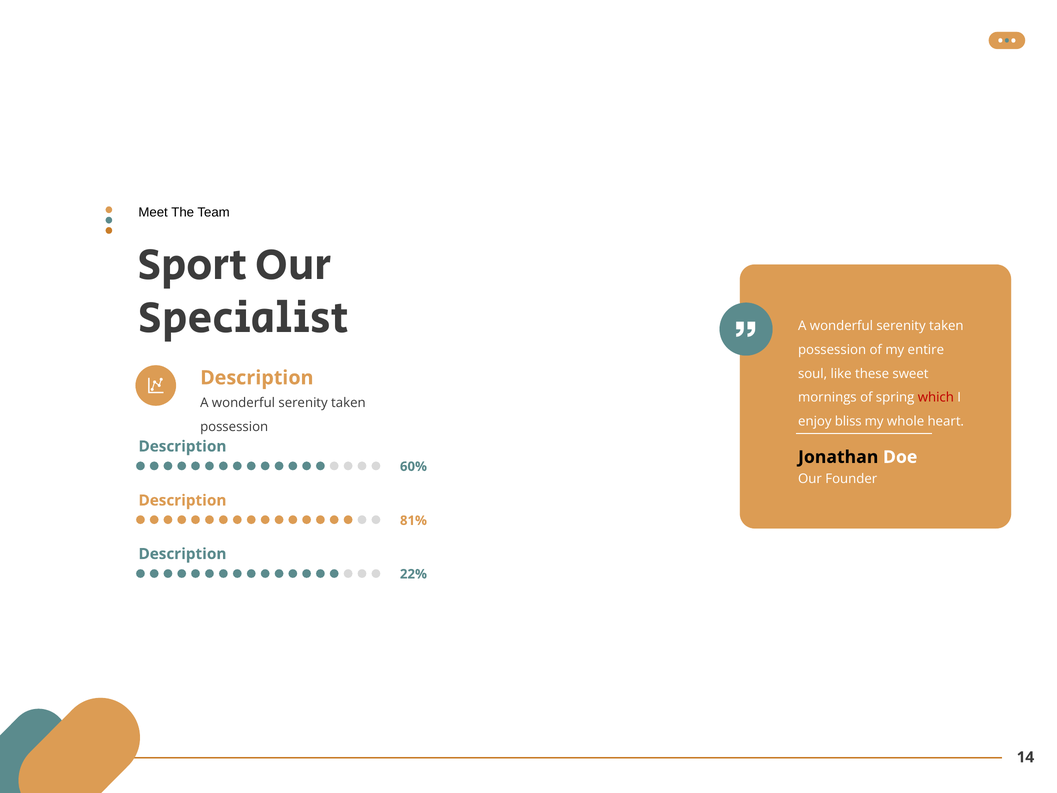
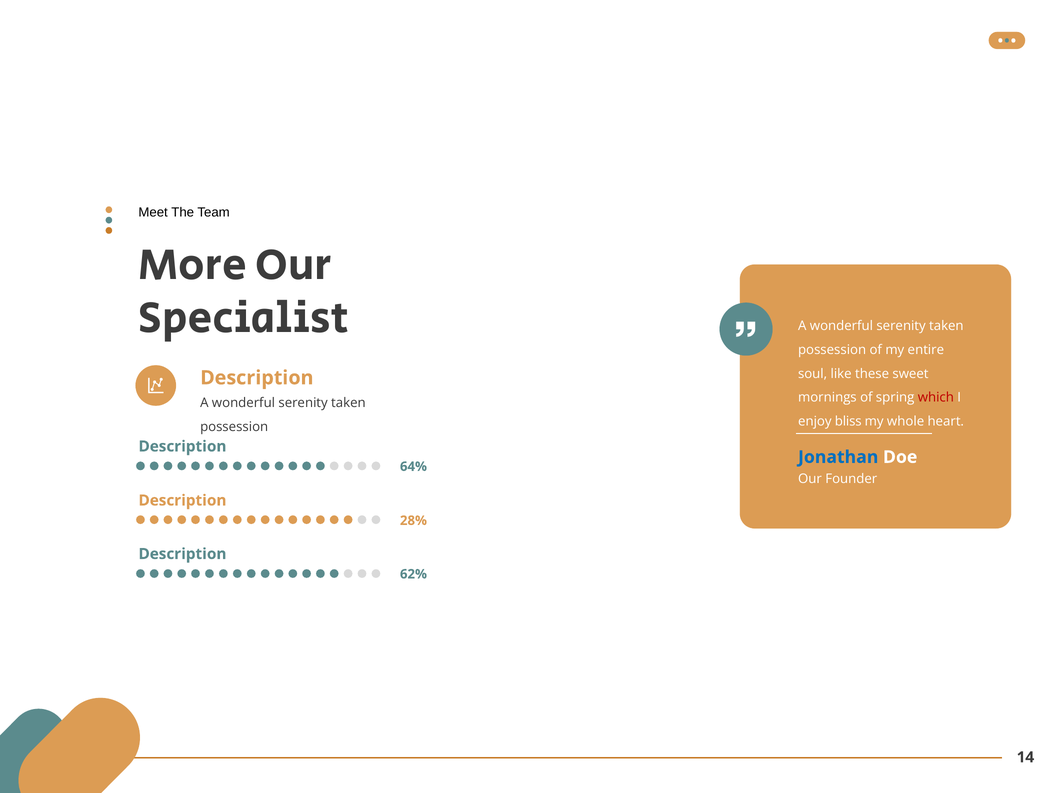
Sport: Sport -> More (193, 265)
Jonathan colour: black -> blue (838, 457)
60%: 60% -> 64% (413, 466)
81%: 81% -> 28% (413, 520)
22%: 22% -> 62% (413, 574)
